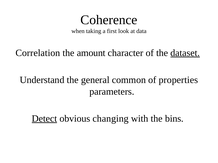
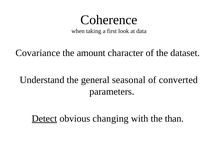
Correlation: Correlation -> Covariance (38, 53)
dataset underline: present -> none (185, 53)
common: common -> seasonal (129, 80)
properties: properties -> converted (178, 80)
bins: bins -> than (174, 119)
